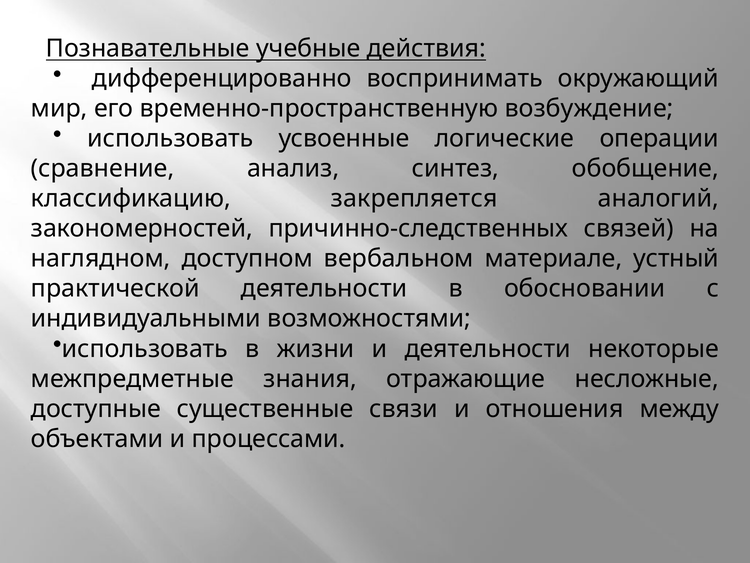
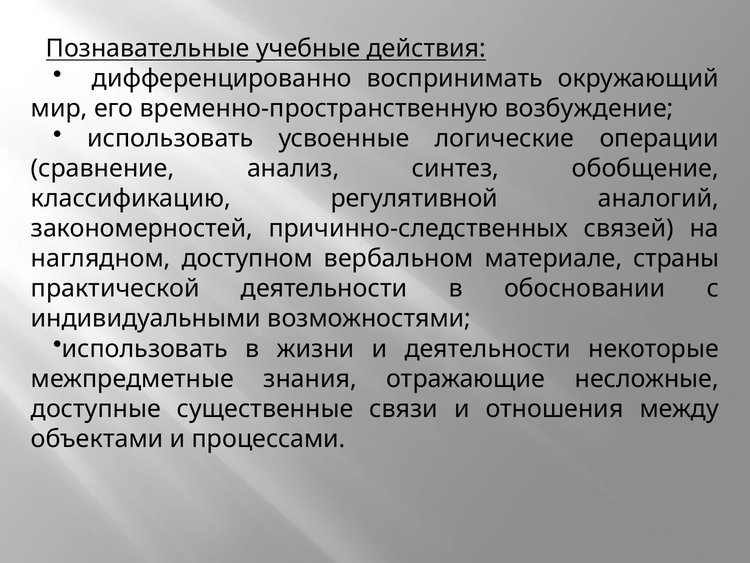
закрепляется: закрепляется -> регулятивной (414, 198)
устный: устный -> страны (676, 258)
